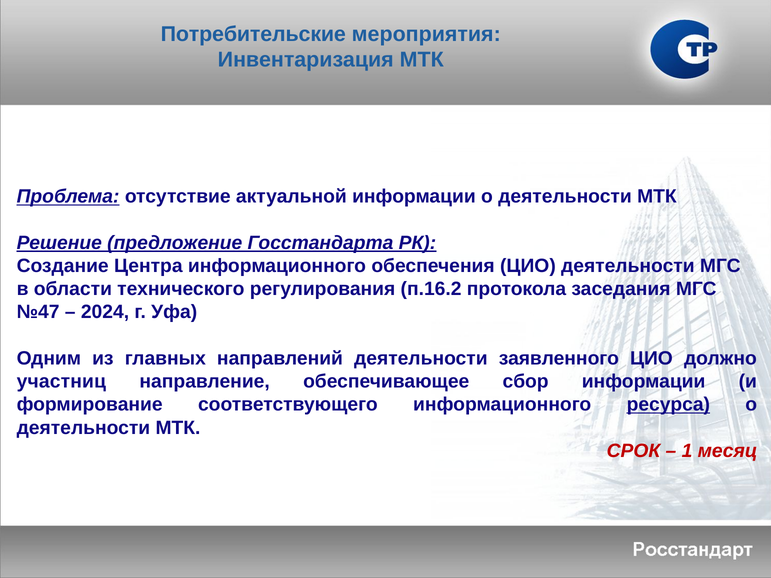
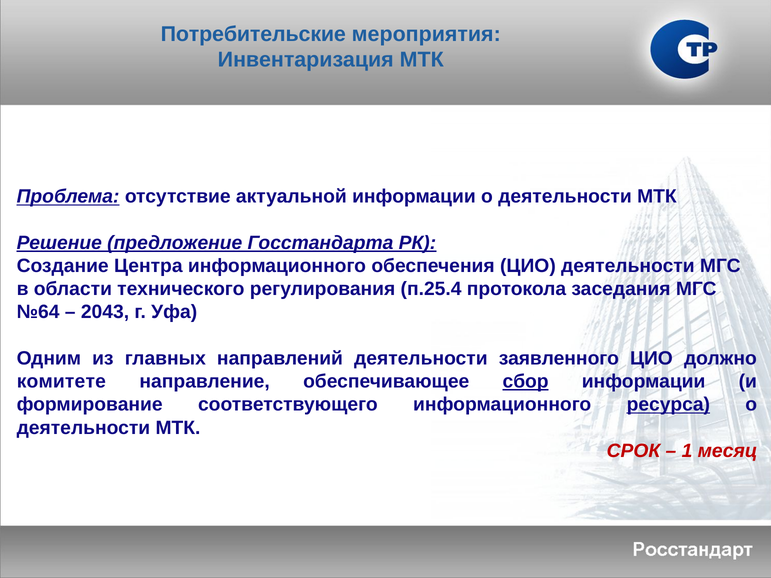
п.16.2: п.16.2 -> п.25.4 (431, 289)
№47: №47 -> №64 (38, 312)
2024: 2024 -> 2043 (105, 312)
участниц: участниц -> комитете (61, 382)
сбор underline: none -> present (526, 382)
